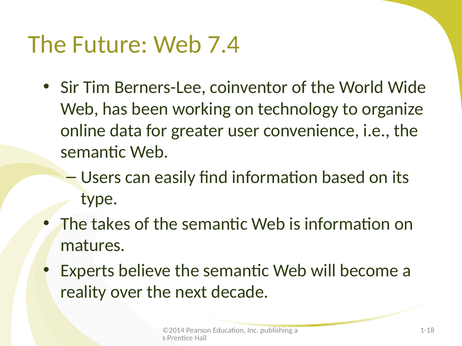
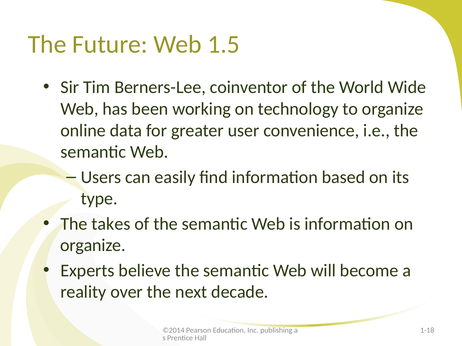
7.4: 7.4 -> 1.5 (224, 45)
matures: matures -> organize (93, 246)
